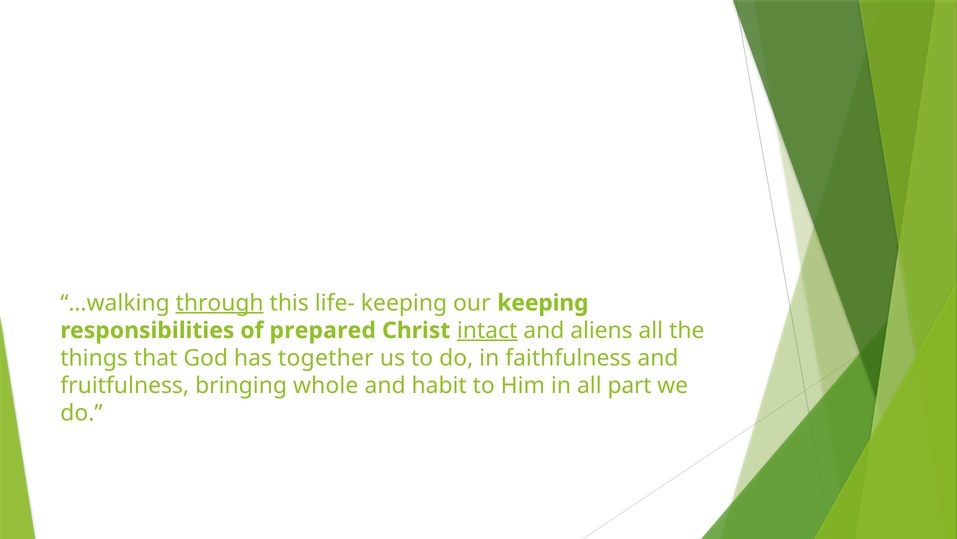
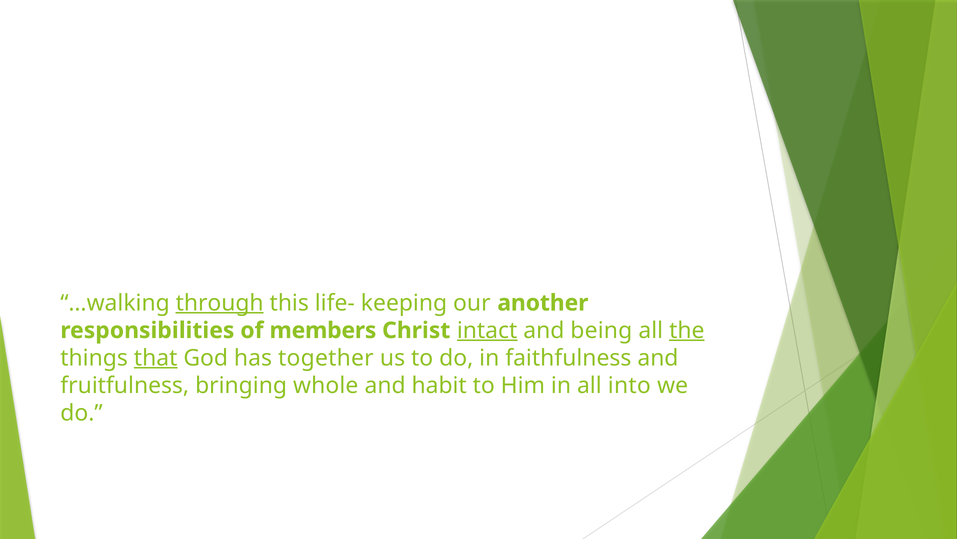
our keeping: keeping -> another (543, 303)
prepared: prepared -> members (323, 330)
aliens: aliens -> being (601, 330)
the underline: none -> present (687, 330)
that underline: none -> present (156, 358)
part: part -> into (629, 385)
